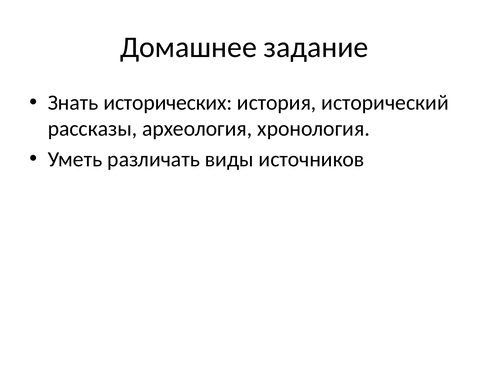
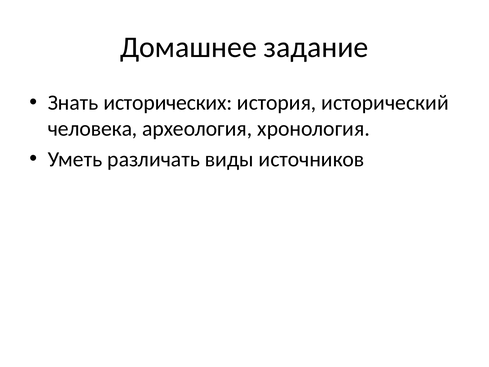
рассказы: рассказы -> человека (93, 129)
